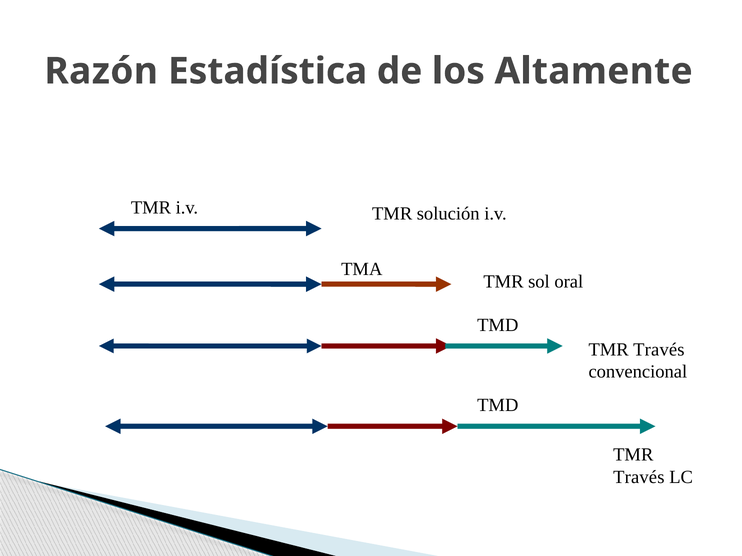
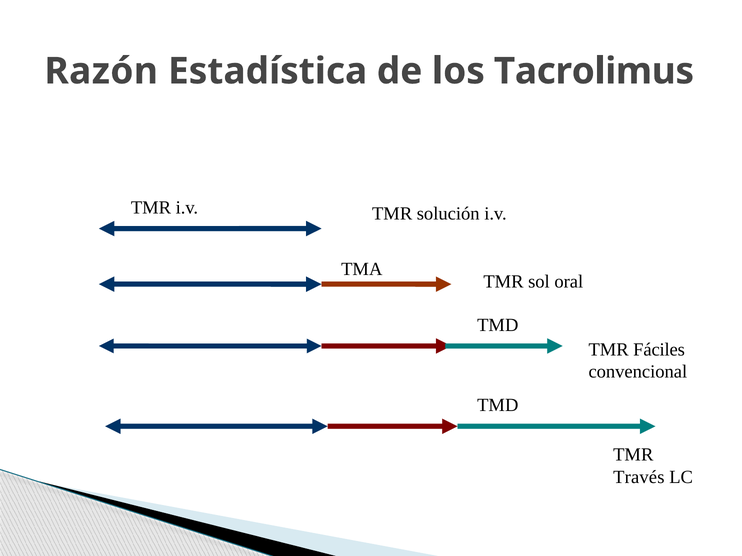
Altamente: Altamente -> Tacrolimus (594, 71)
Través: Través -> Fáciles (659, 350)
